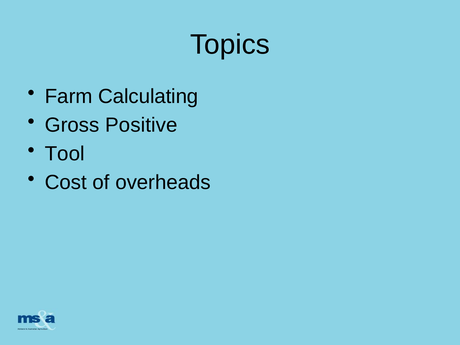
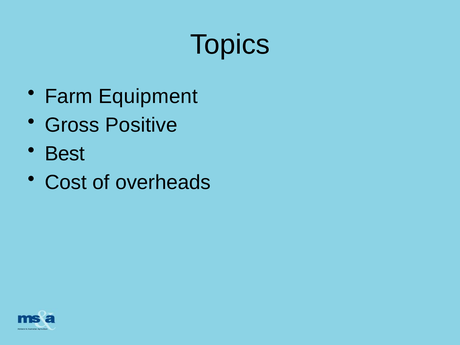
Calculating: Calculating -> Equipment (148, 96)
Tool: Tool -> Best (65, 154)
